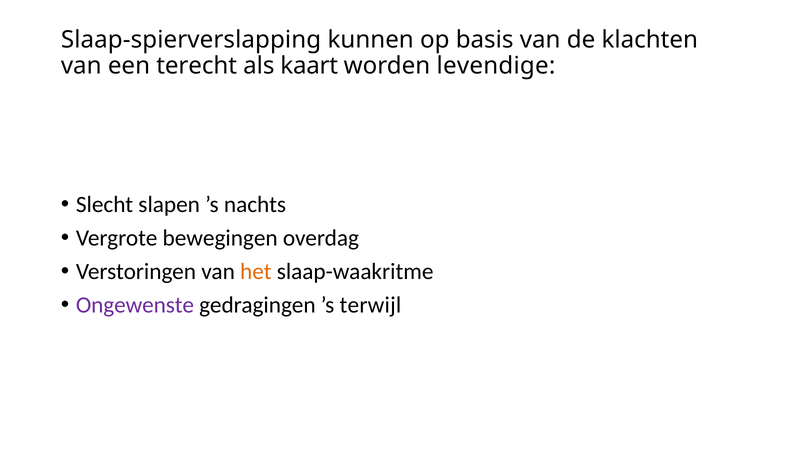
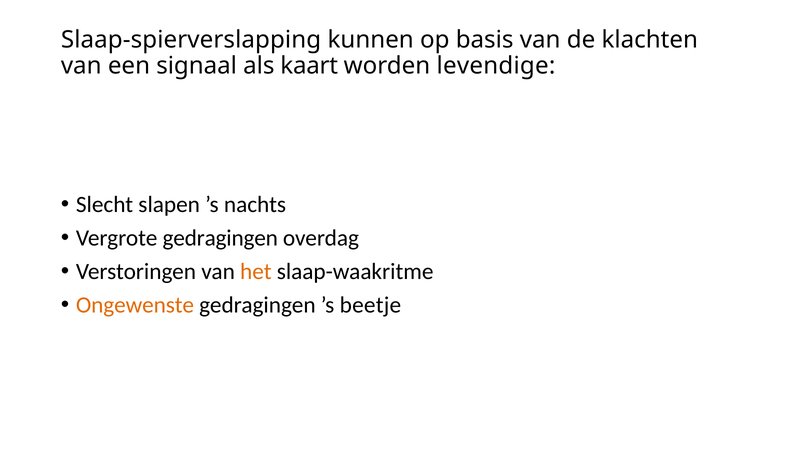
terecht: terecht -> signaal (197, 66)
Vergrote bewegingen: bewegingen -> gedragingen (220, 238)
Ongewenste colour: purple -> orange (135, 305)
terwijl: terwijl -> beetje (370, 305)
